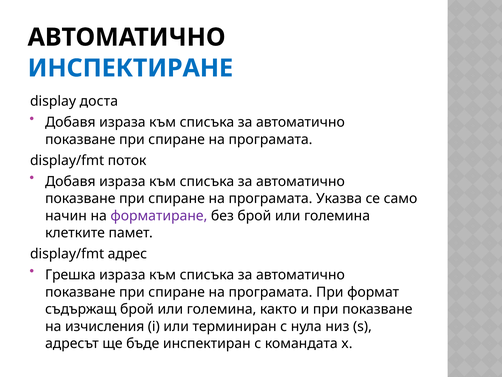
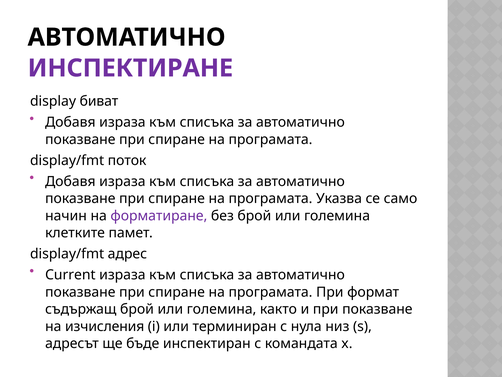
ИНСПЕКТИРАНЕ colour: blue -> purple (130, 68)
доста: доста -> биват (99, 101)
Грешка: Грешка -> Current (70, 275)
